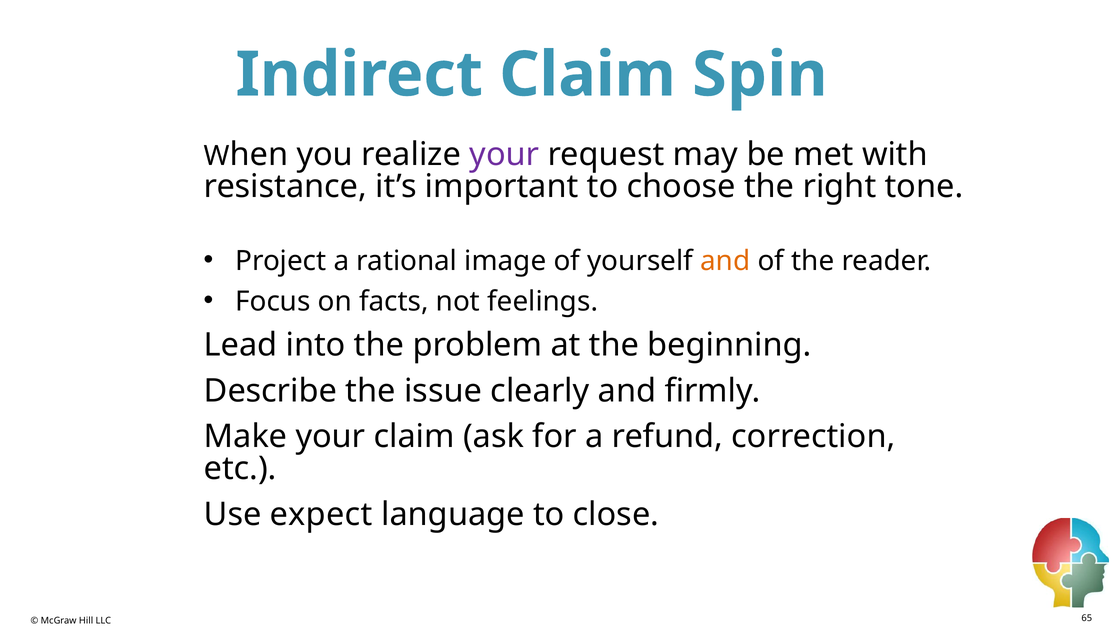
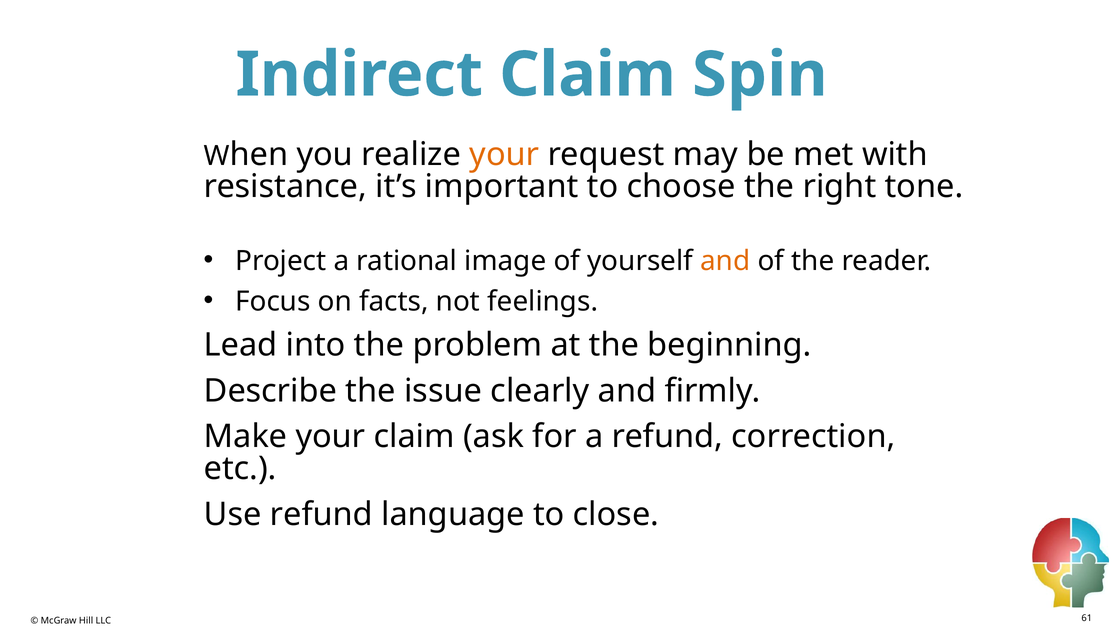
your colour: purple -> orange (504, 155)
Use expect: expect -> refund (321, 514)
65: 65 -> 61 (1087, 618)
